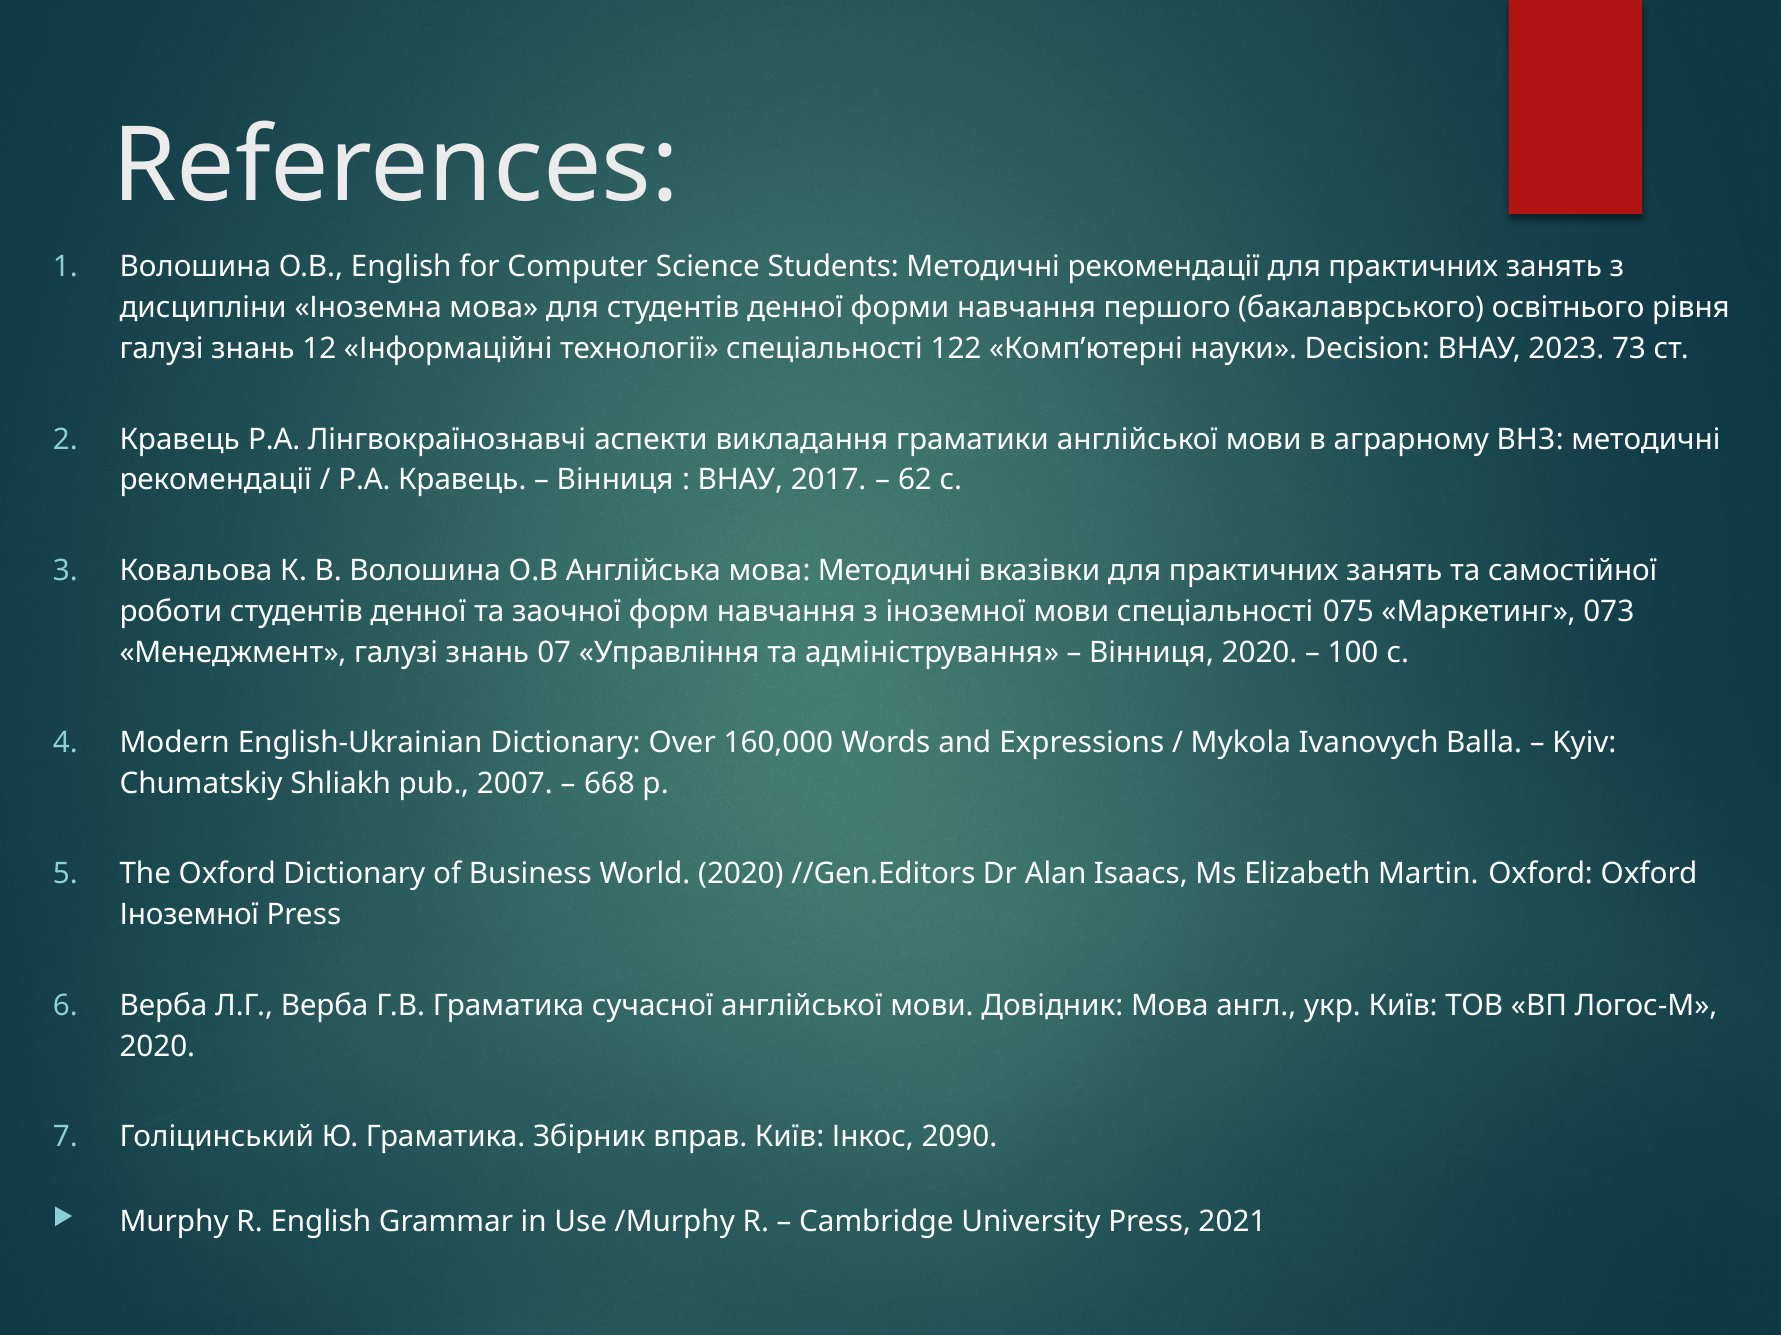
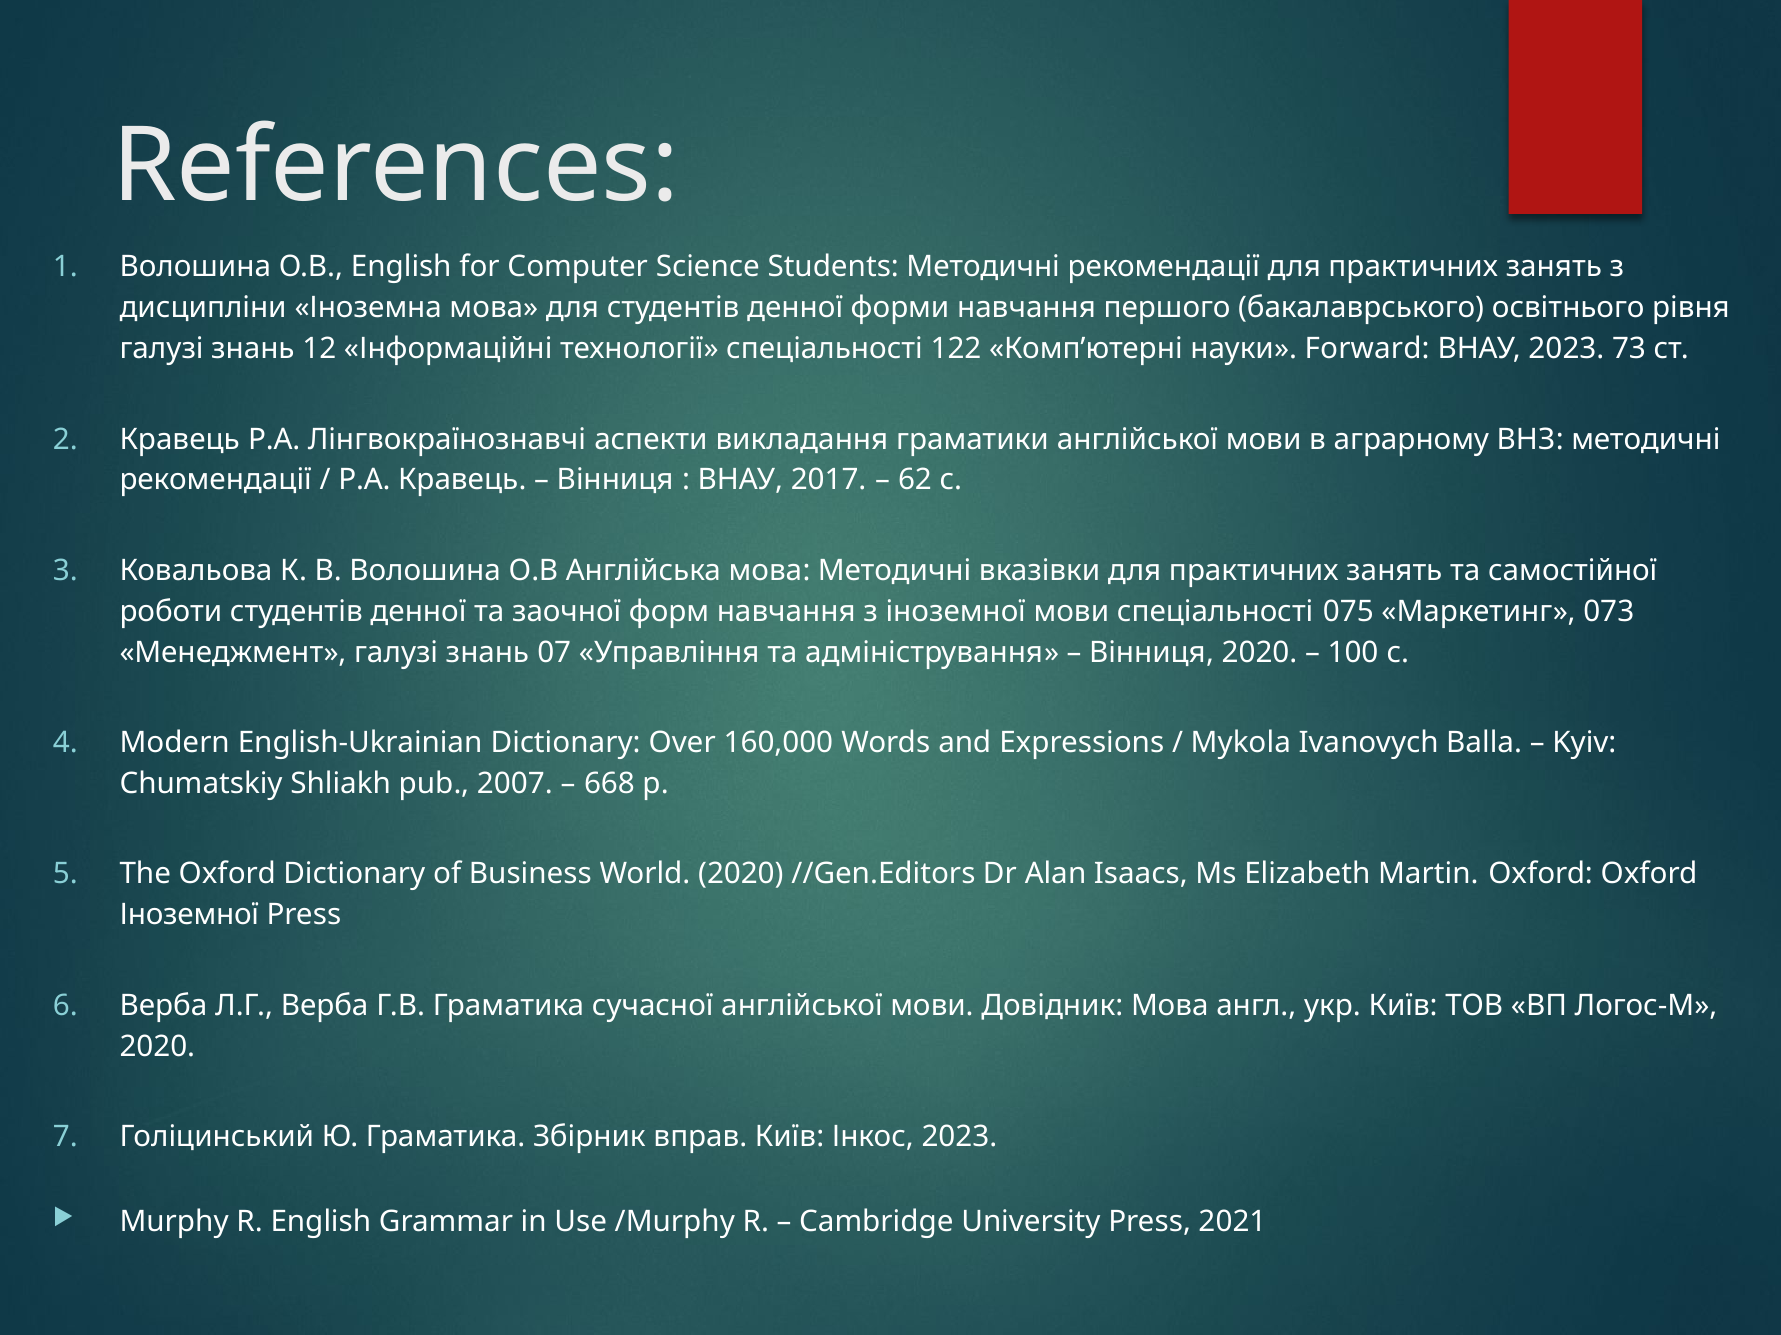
Decision: Decision -> Forward (1367, 349)
Інкос 2090: 2090 -> 2023 (959, 1137)
